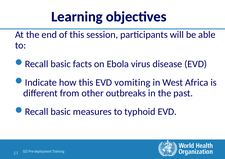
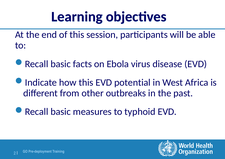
vomiting: vomiting -> potential (132, 83)
